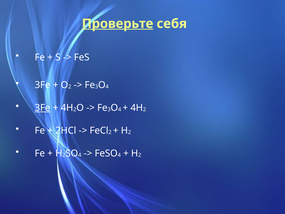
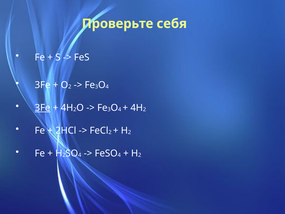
Проверьте underline: present -> none (118, 24)
